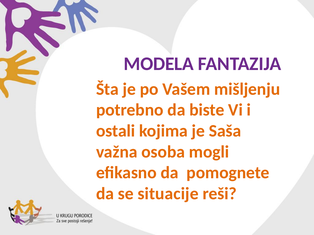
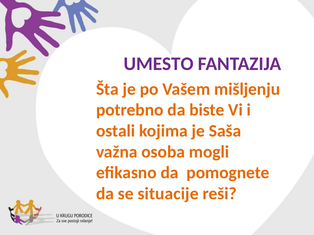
MODELA: MODELA -> UMESTO (159, 64)
